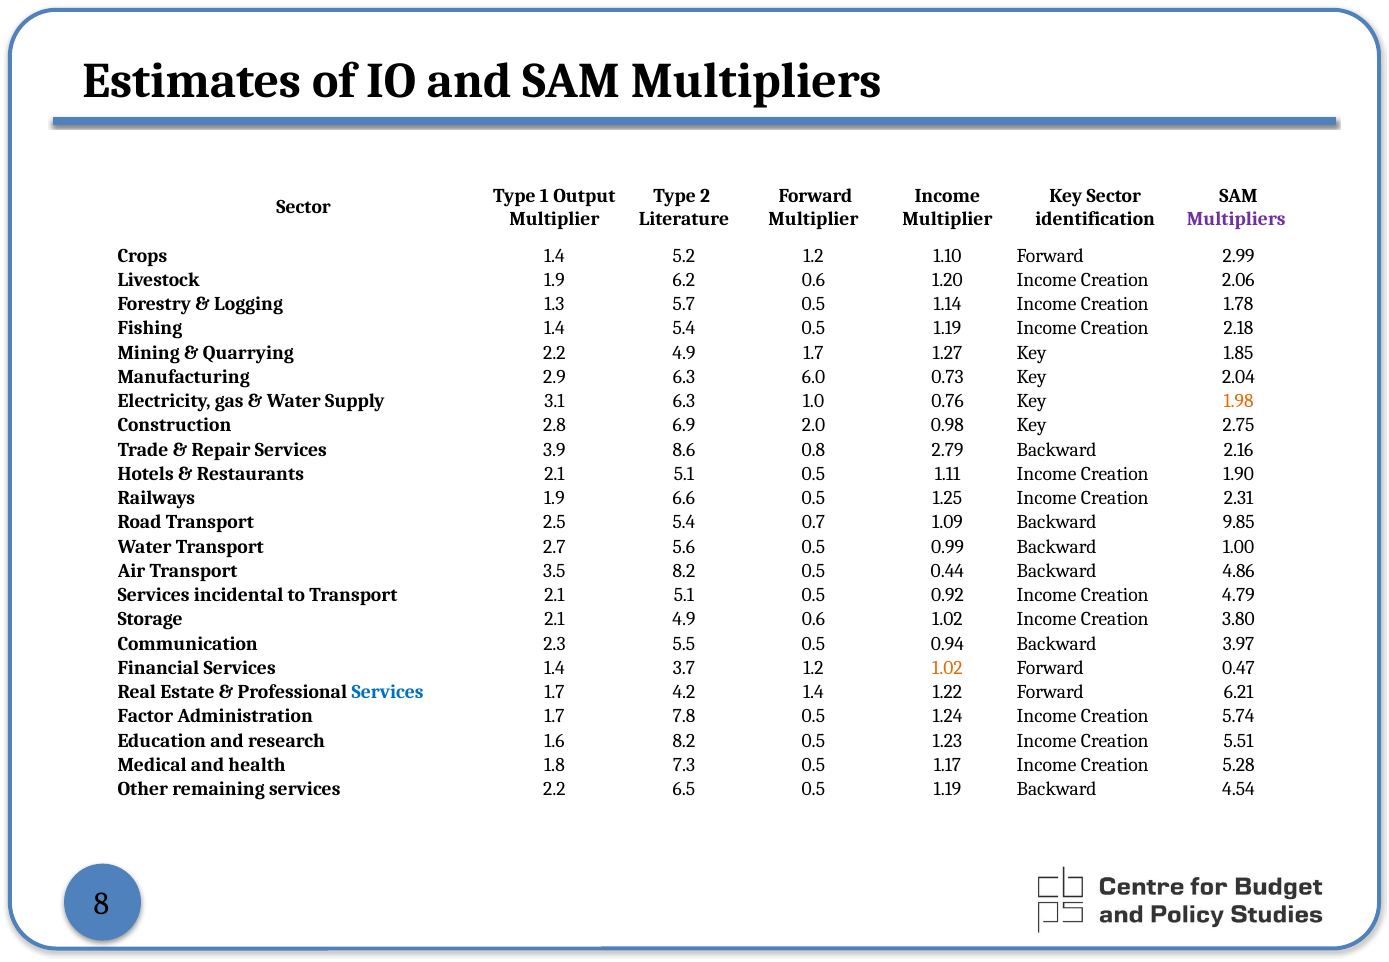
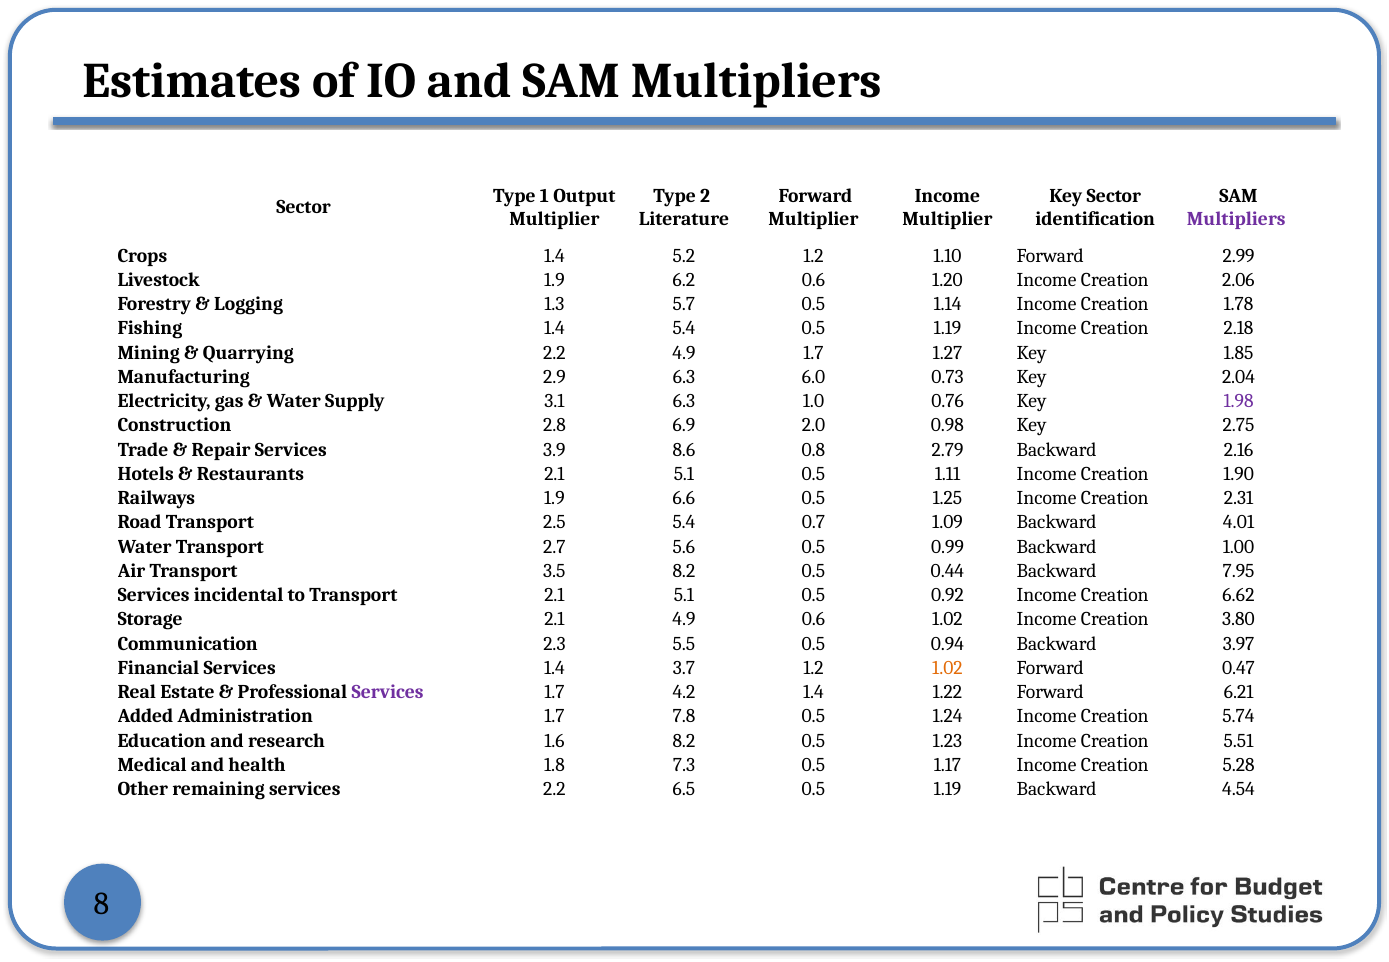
1.98 colour: orange -> purple (1239, 401)
9.85: 9.85 -> 4.01 (1239, 522)
4.86: 4.86 -> 7.95 (1239, 571)
4.79: 4.79 -> 6.62 (1238, 595)
Services colour: blue -> purple (388, 692)
Factor: Factor -> Added (145, 716)
